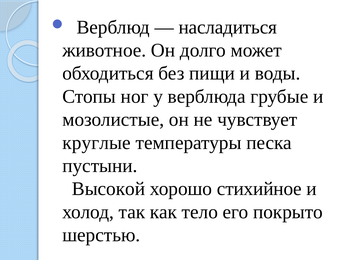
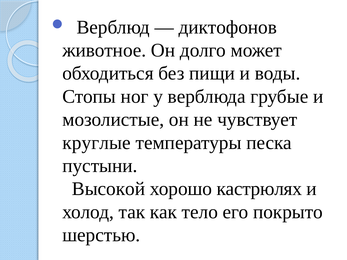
насладиться: насладиться -> диктофонов (228, 27)
стихийное: стихийное -> кастрюлях (259, 189)
